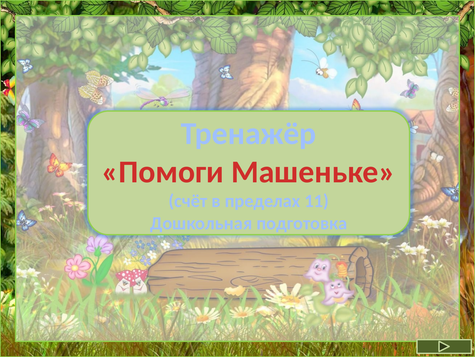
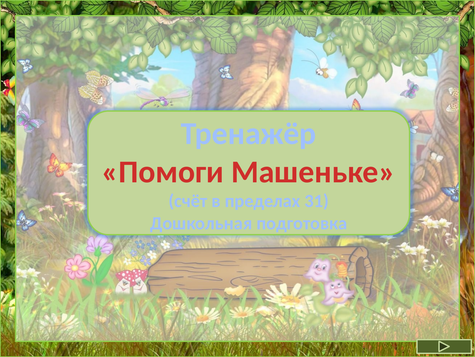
11: 11 -> 31 (317, 201)
